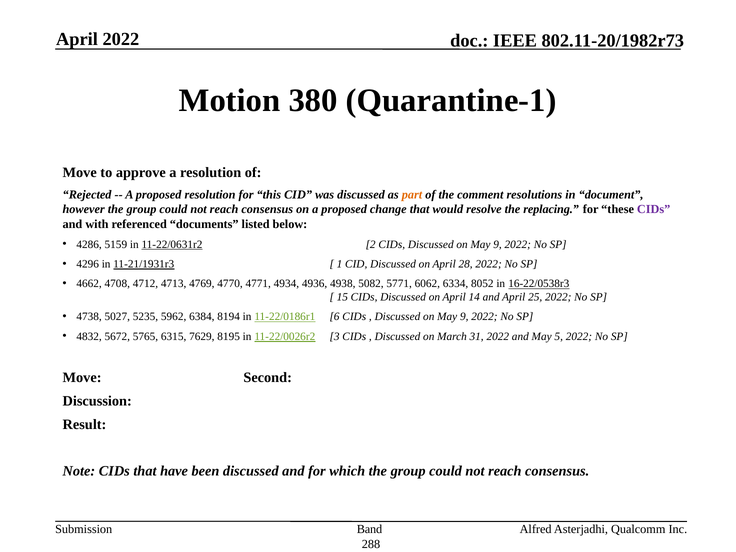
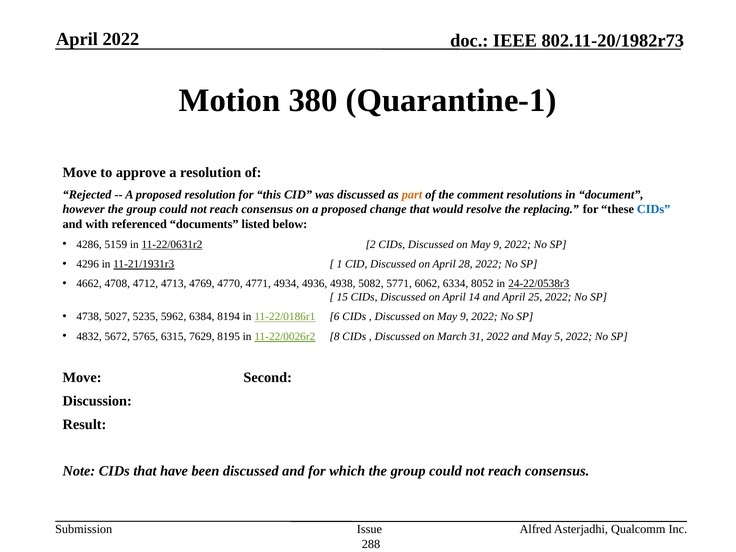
CIDs colour: purple -> blue (654, 209)
16-22/0538r3: 16-22/0538r3 -> 24-22/0538r3 (539, 284)
3: 3 -> 8 (335, 336)
Band: Band -> Issue (369, 529)
